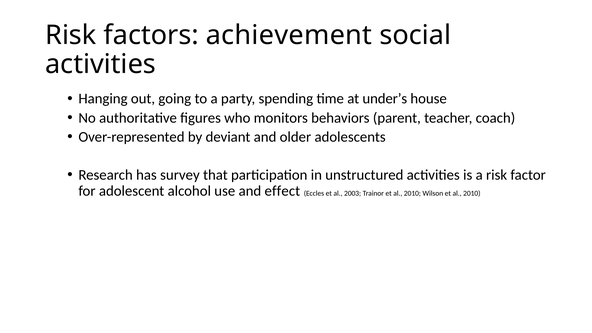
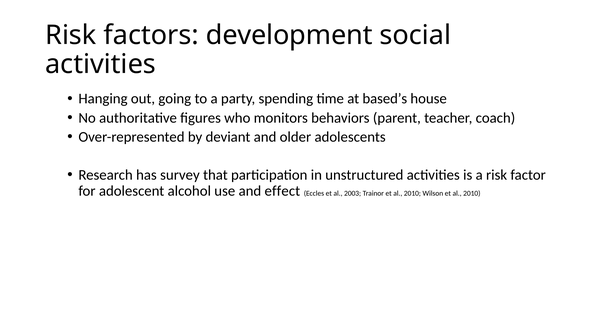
achievement: achievement -> development (289, 35)
under’s: under’s -> based’s (385, 99)
